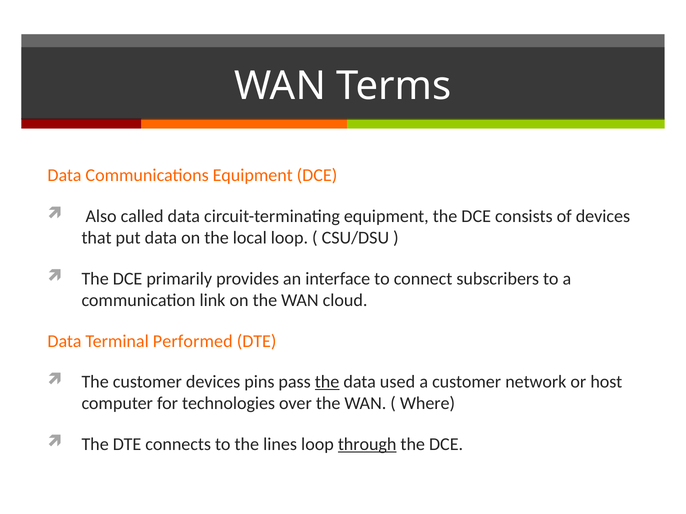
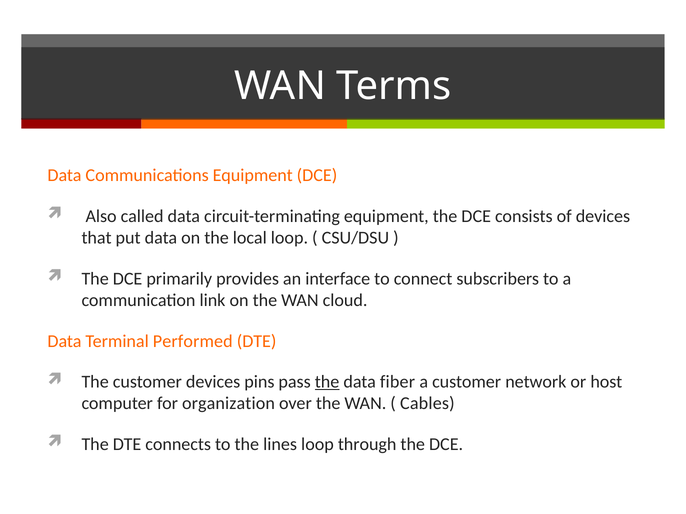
used: used -> fiber (397, 382)
technologies: technologies -> organization (228, 404)
Where: Where -> Cables (427, 404)
through underline: present -> none (367, 445)
